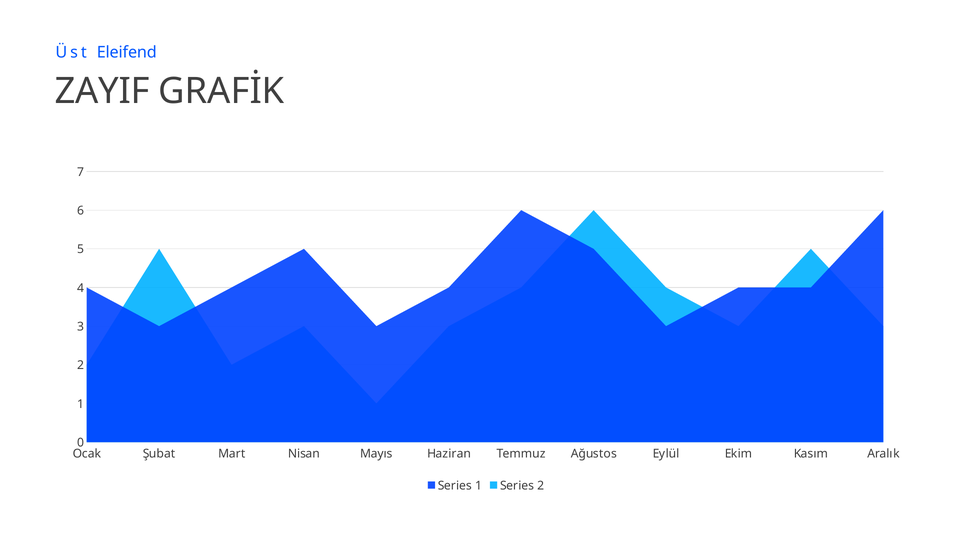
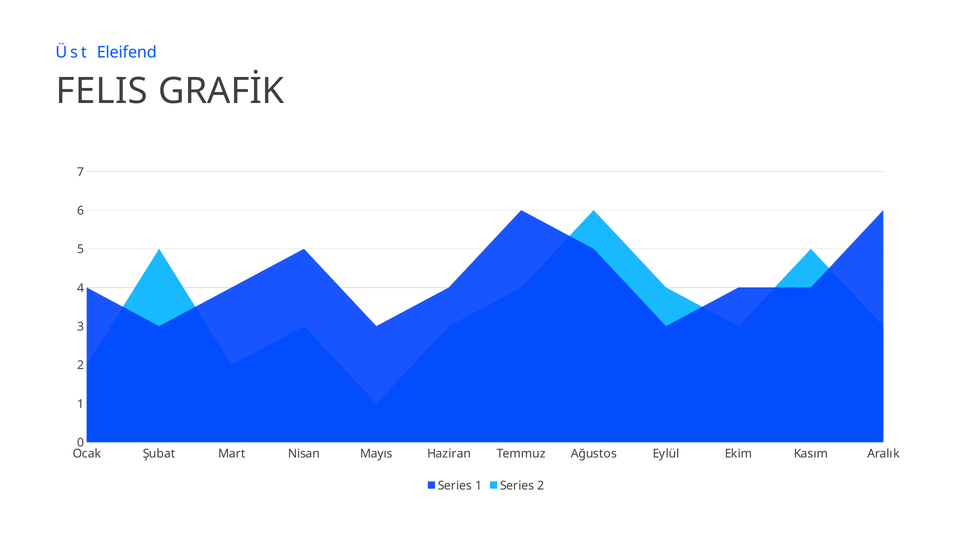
ZAYIF: ZAYIF -> FELIS (102, 91)
